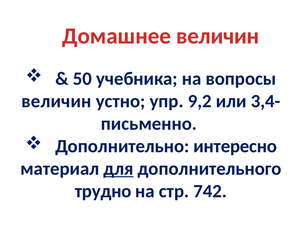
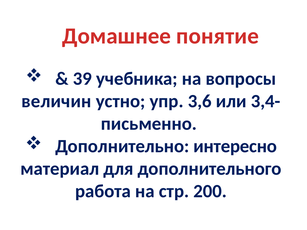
Домашнее величин: величин -> понятие (218, 36)
50: 50 -> 39 (82, 79)
9,2: 9,2 -> 3,6 (200, 101)
для underline: present -> none (118, 169)
трудно: трудно -> работа (103, 191)
742: 742 -> 200 (210, 191)
